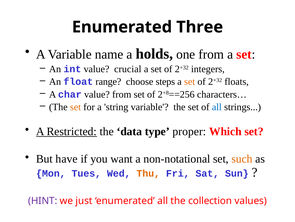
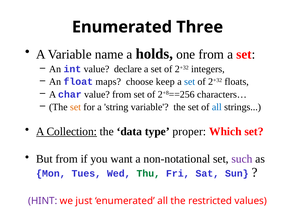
crucial: crucial -> declare (128, 69)
range: range -> maps (108, 81)
steps: steps -> keep (165, 81)
set colour: orange -> blue (190, 81)
Restricted: Restricted -> Collection (72, 131)
But have: have -> from (67, 158)
such colour: orange -> purple (242, 158)
Thu colour: orange -> green (148, 173)
collection: collection -> restricted (210, 200)
